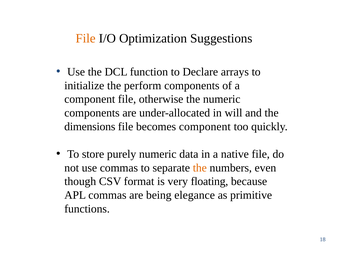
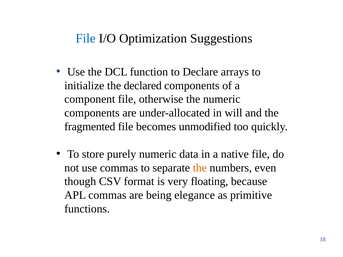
File colour: orange -> blue (86, 38)
perform: perform -> declared (143, 86)
dimensions: dimensions -> fragmented (90, 127)
becomes component: component -> unmodified (205, 127)
